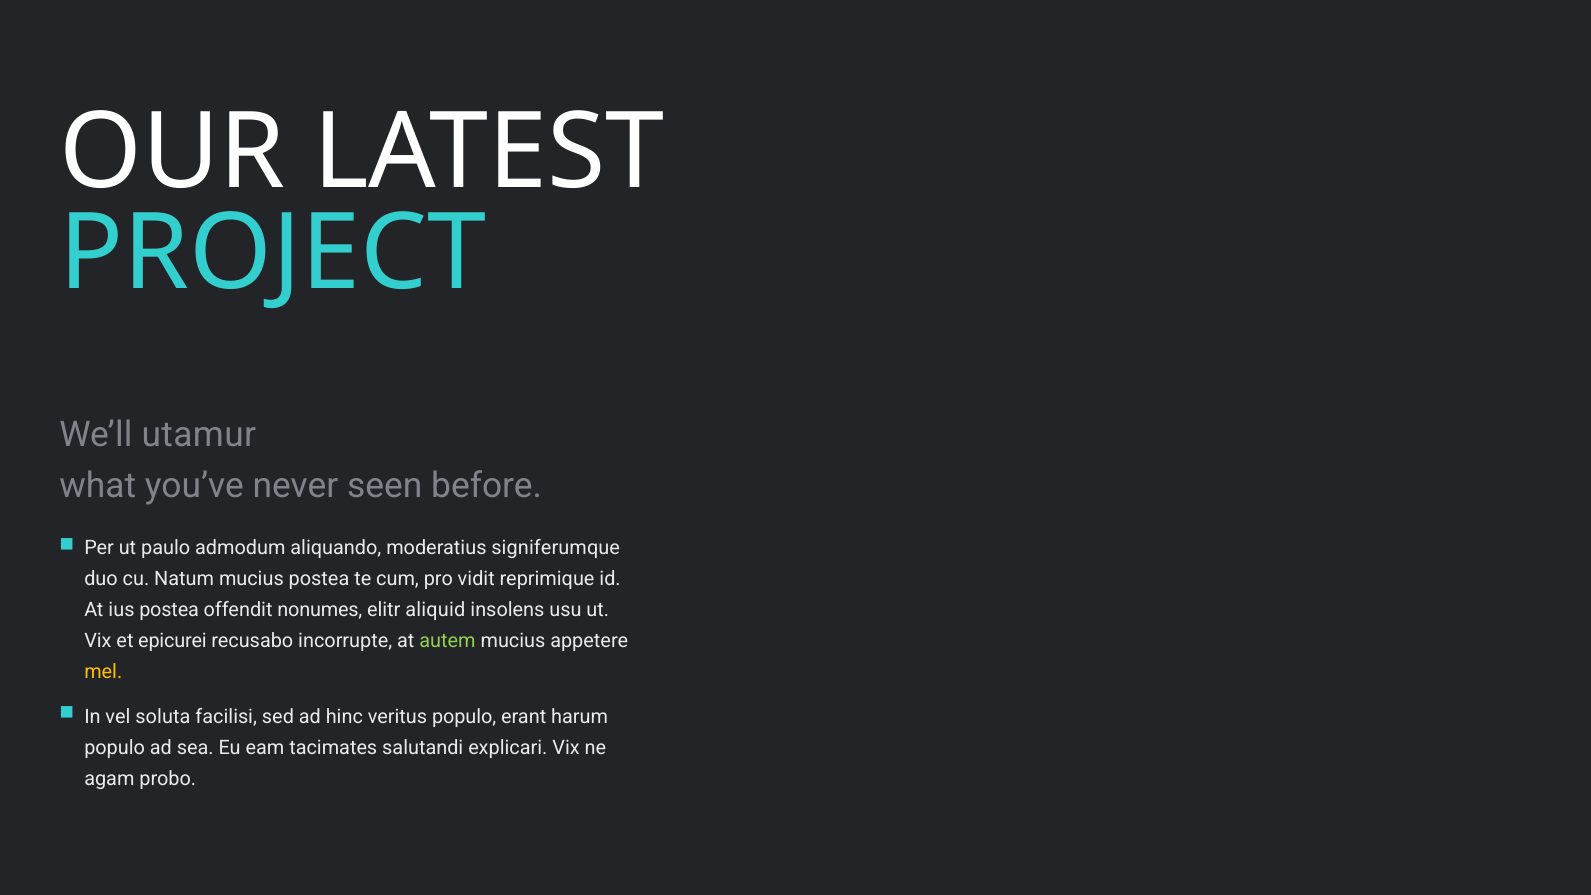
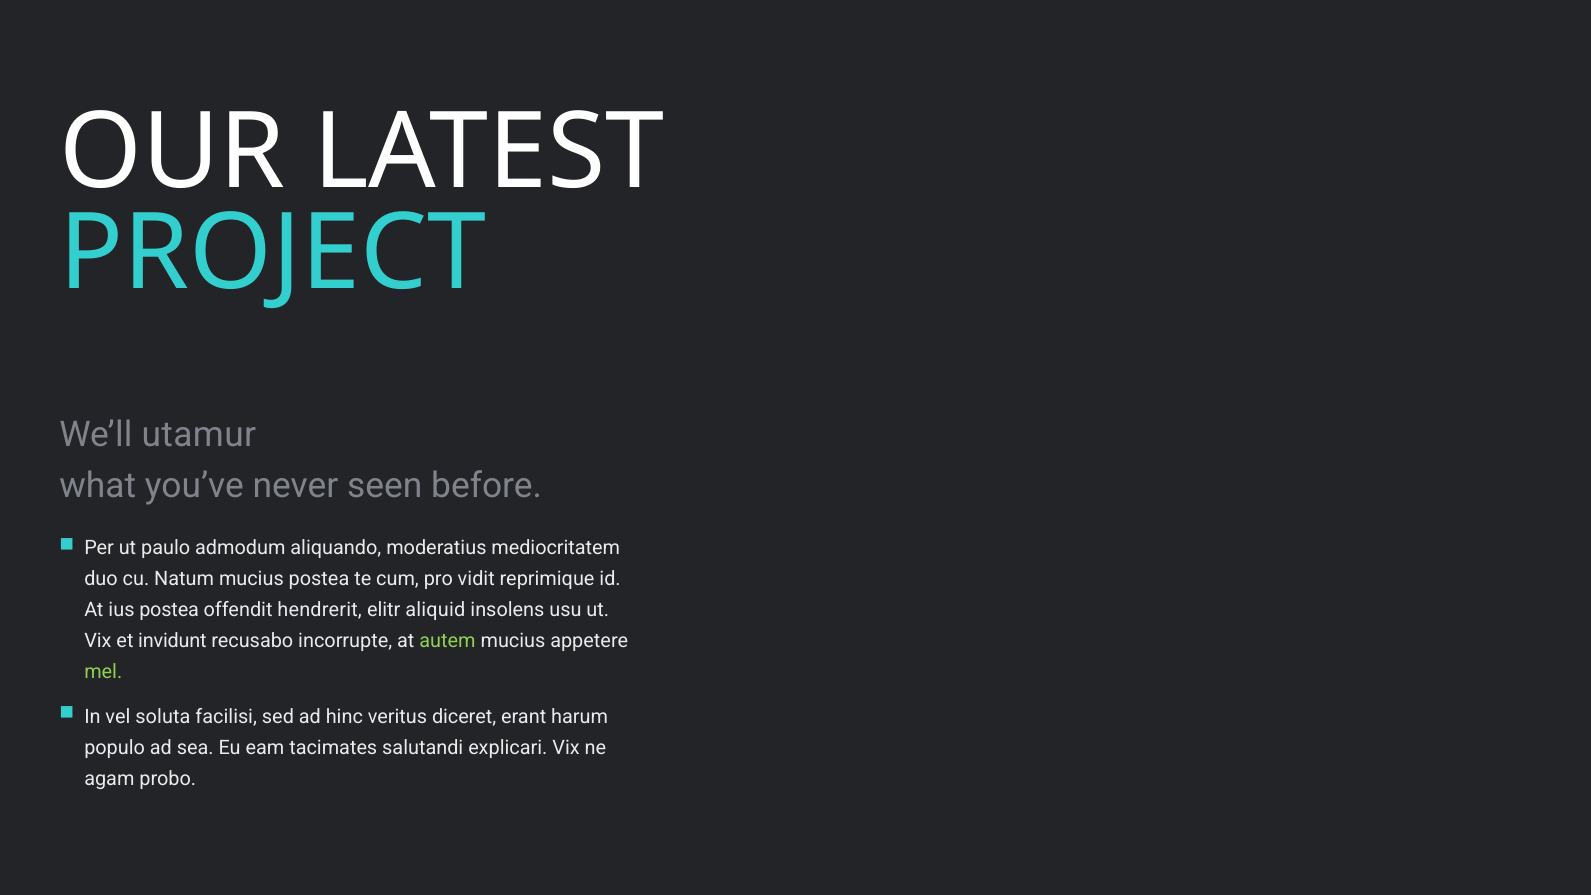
signiferumque: signiferumque -> mediocritatem (556, 548)
nonumes: nonumes -> hendrerit (320, 610)
epicurei: epicurei -> invidunt (172, 641)
mel colour: yellow -> light green (103, 672)
veritus populo: populo -> diceret (464, 717)
